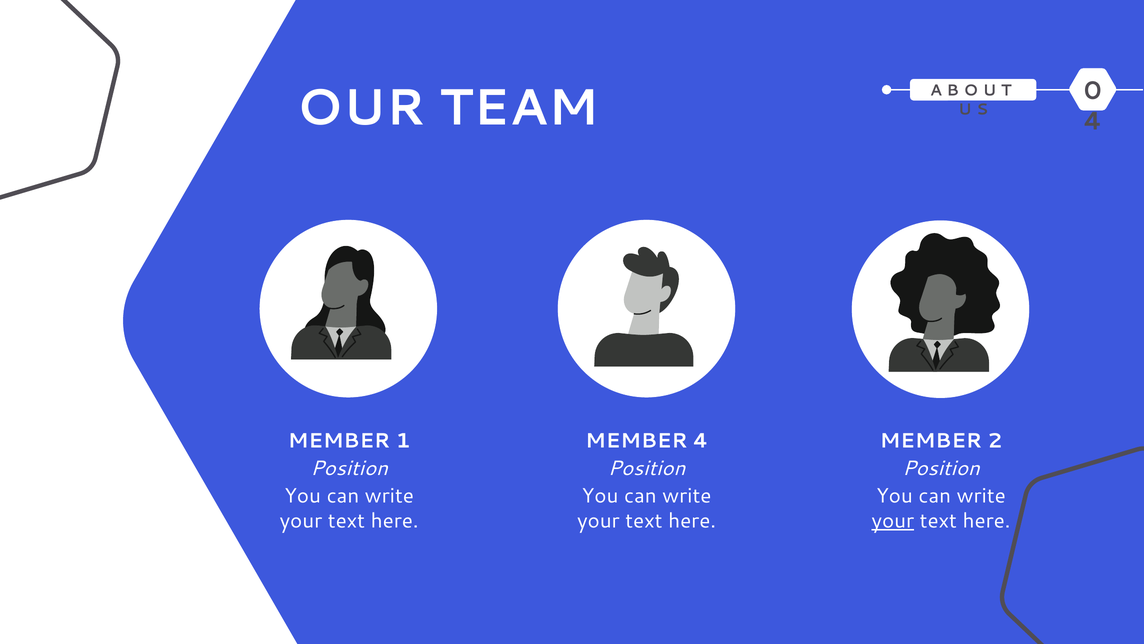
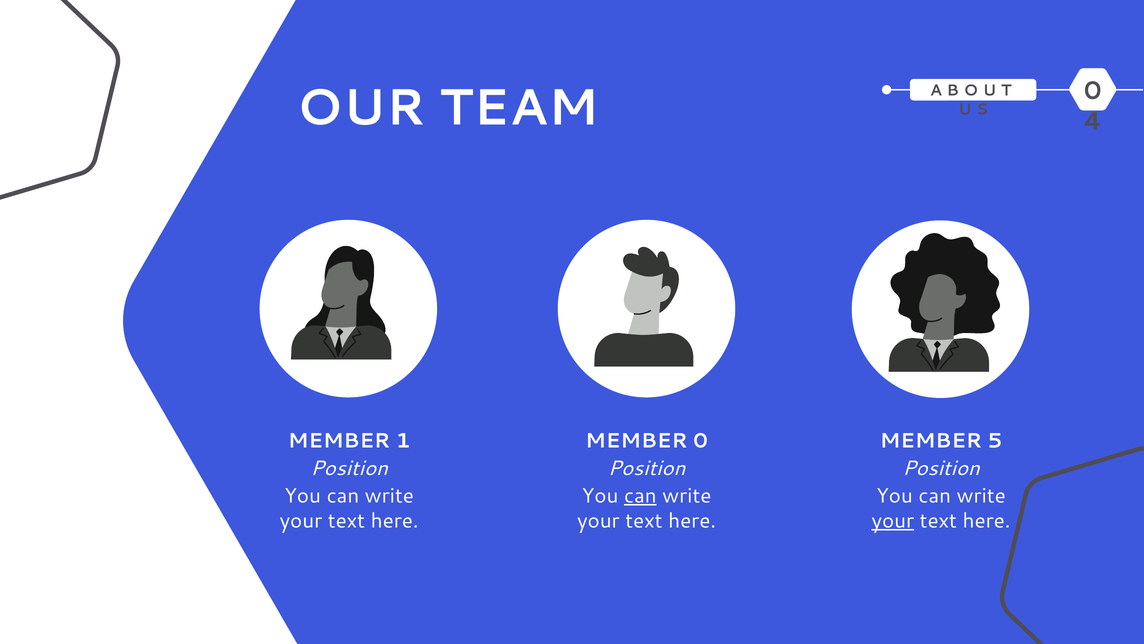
MEMBER 4: 4 -> 0 (701, 441)
2: 2 -> 5 (995, 441)
can underline: none -> present (640, 496)
